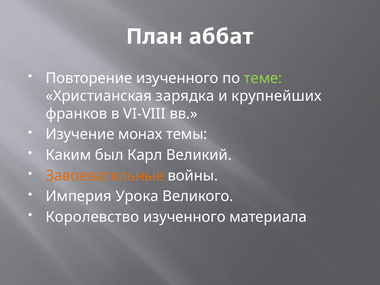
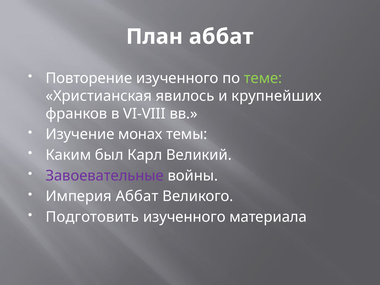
зарядка: зарядка -> явилось (185, 96)
Завоевательные colour: orange -> purple (105, 176)
Империя Урока: Урока -> Аббат (137, 196)
Королевство: Королевство -> Подготовить (92, 217)
